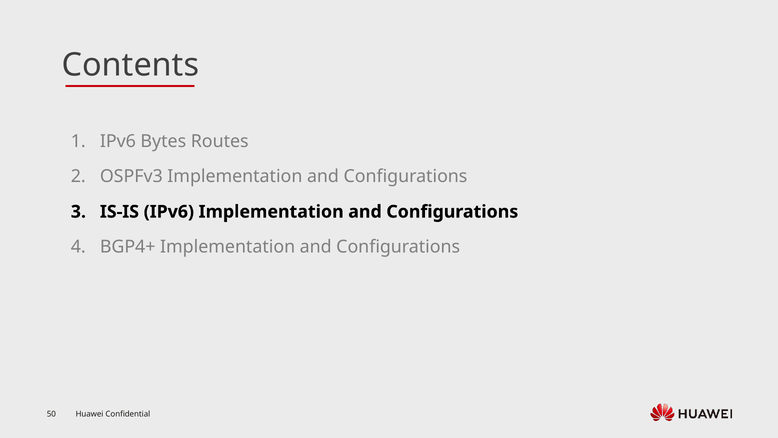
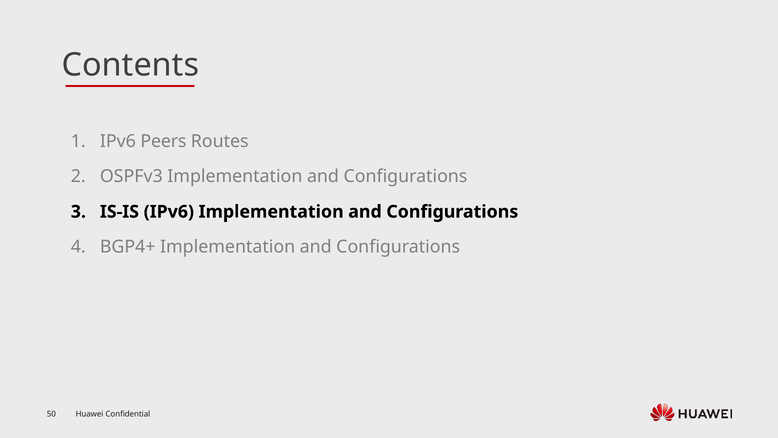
Bytes: Bytes -> Peers (163, 141)
